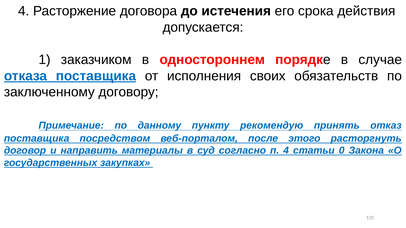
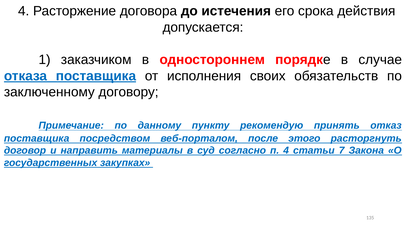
0: 0 -> 7 (342, 151)
